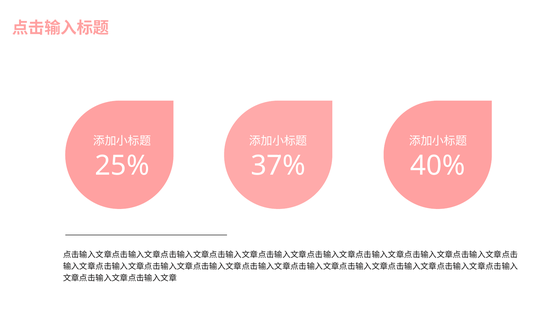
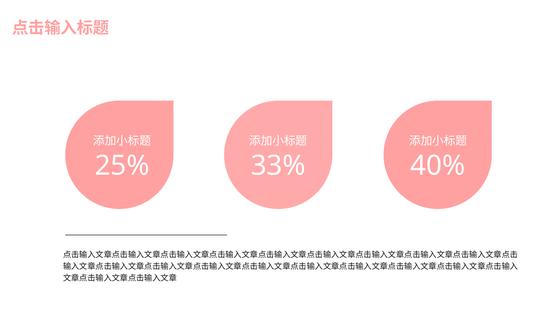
37%: 37% -> 33% (278, 166)
